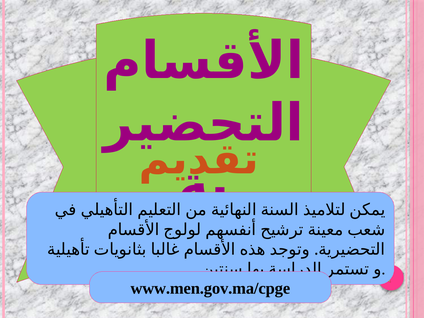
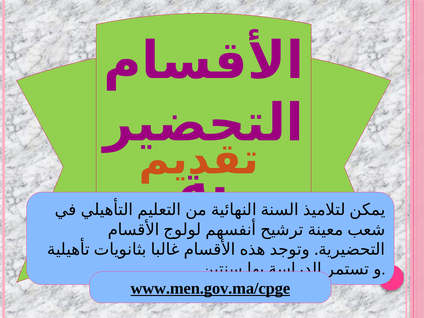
www.men.gov.ma/cpge underline: none -> present (210, 288)
